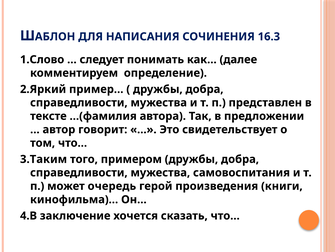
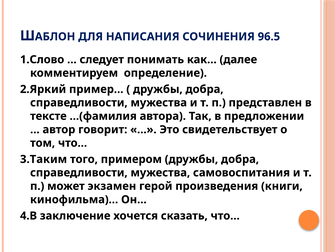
16.3: 16.3 -> 96.5 (269, 37)
очередь: очередь -> экзамен (112, 186)
